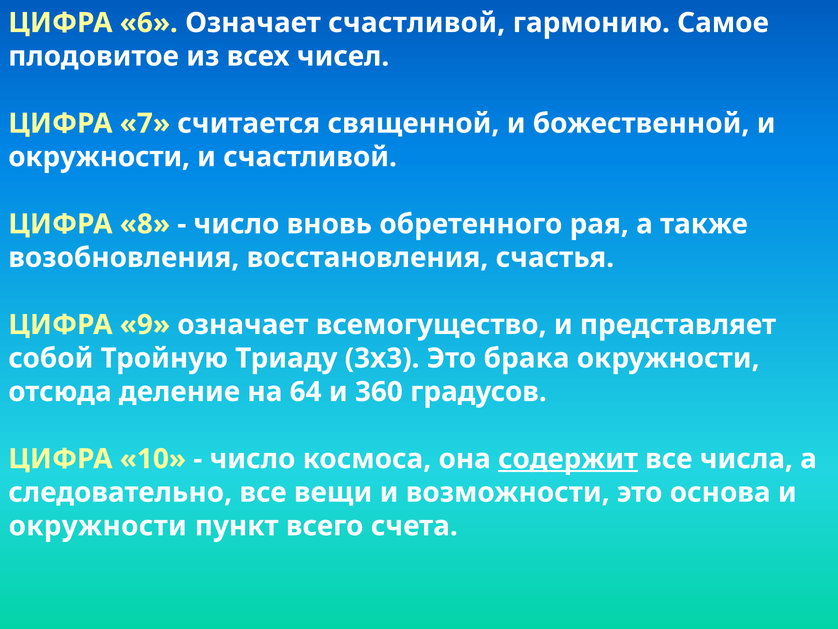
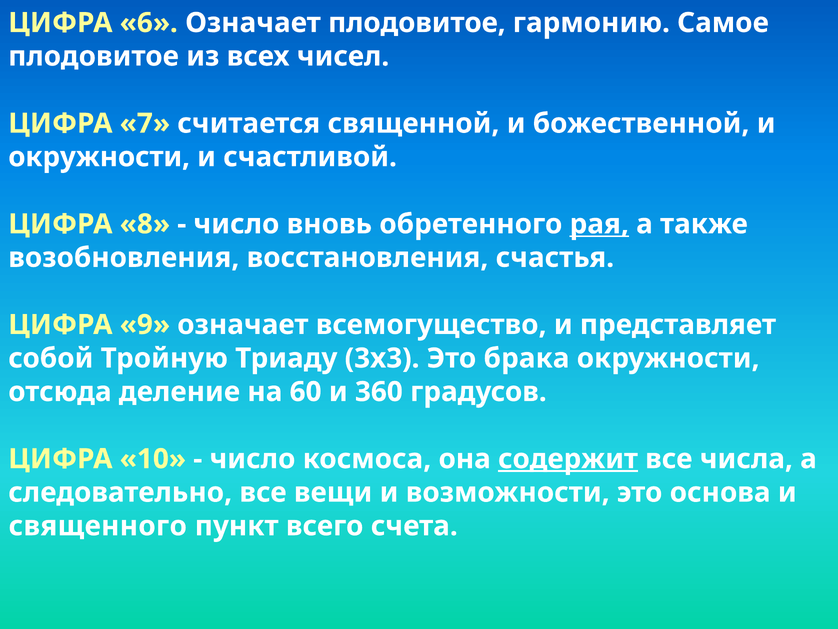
Означает счастливой: счастливой -> плодовитое (417, 23)
рая underline: none -> present (599, 224)
64: 64 -> 60 (306, 392)
окружности: окружности -> священного (98, 526)
